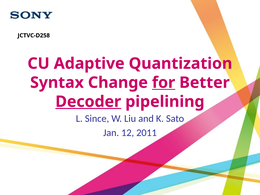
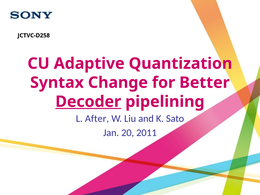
for underline: present -> none (164, 83)
Since: Since -> After (97, 119)
12: 12 -> 20 (128, 133)
